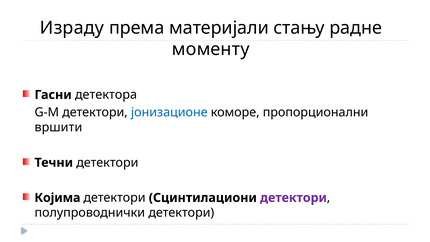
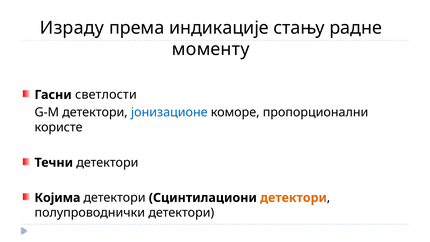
материјали: материјали -> индикације (219, 28)
детектора: детектора -> светлости (106, 95)
вршити: вршити -> користе (59, 127)
детектори colour: purple -> orange (294, 198)
